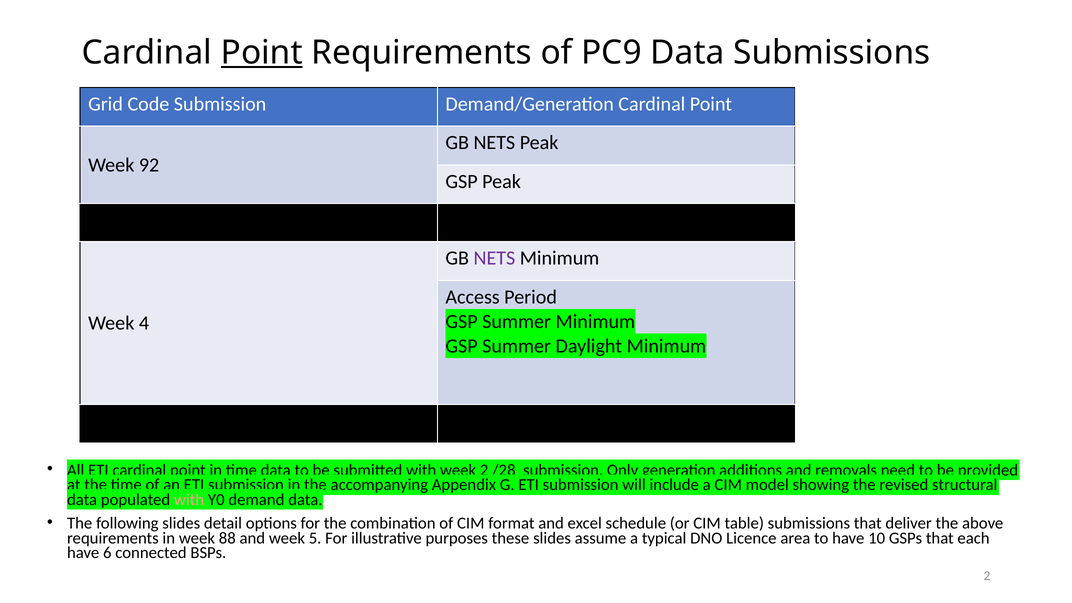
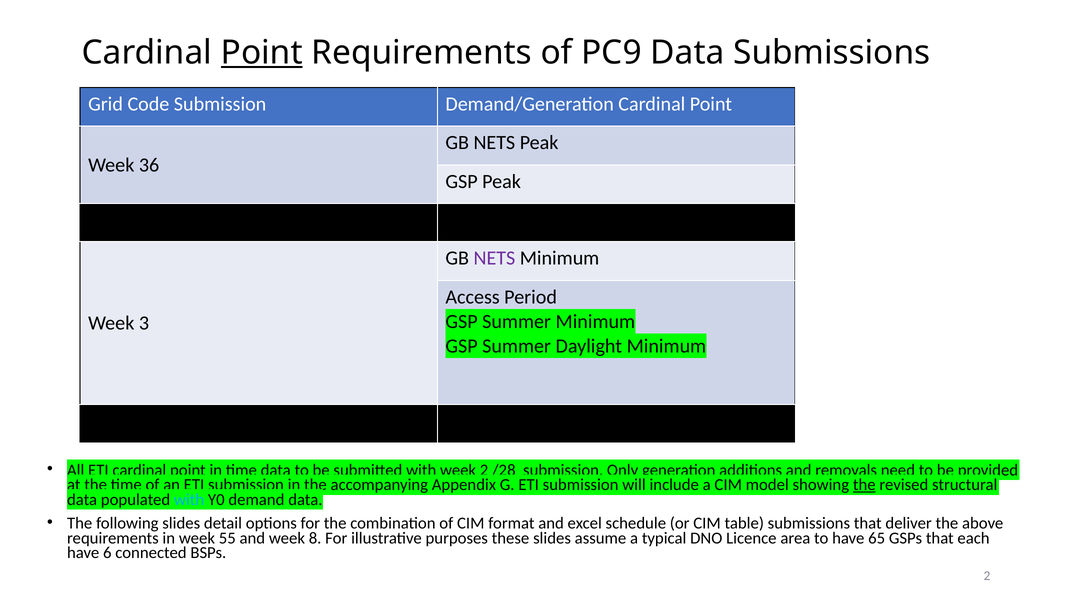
92: 92 -> 36 (149, 165)
4: 4 -> 3 (144, 323)
the underline: none -> present (864, 485)
with colour: pink -> light blue (189, 500)
88: 88 -> 55 (227, 538)
5: 5 -> 8 (315, 538)
10: 10 -> 65 (877, 538)
